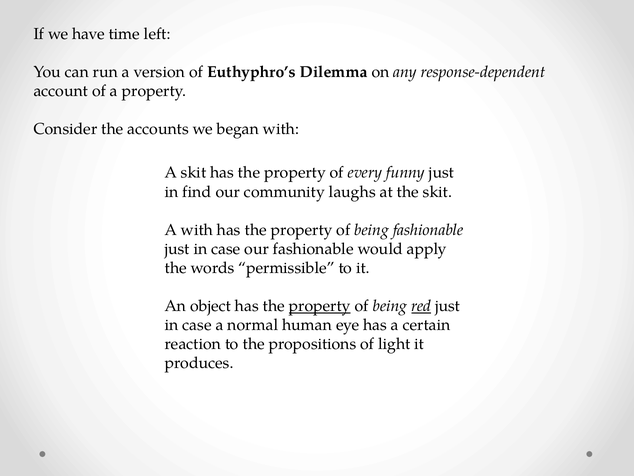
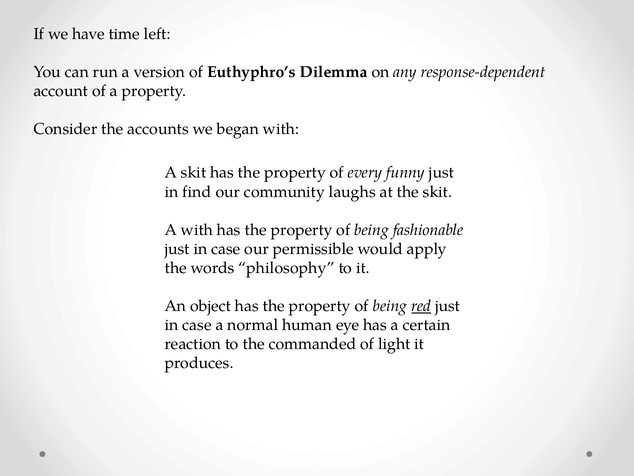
our fashionable: fashionable -> permissible (313, 249)
permissible: permissible -> philosophy (286, 268)
property underline: present -> none (320, 306)
propositions: propositions -> commanded (313, 344)
